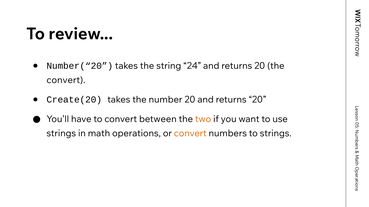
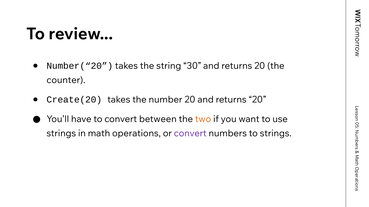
24: 24 -> 30 (192, 66)
convert: convert -> counter (66, 80)
convert colour: orange -> purple (190, 134)
